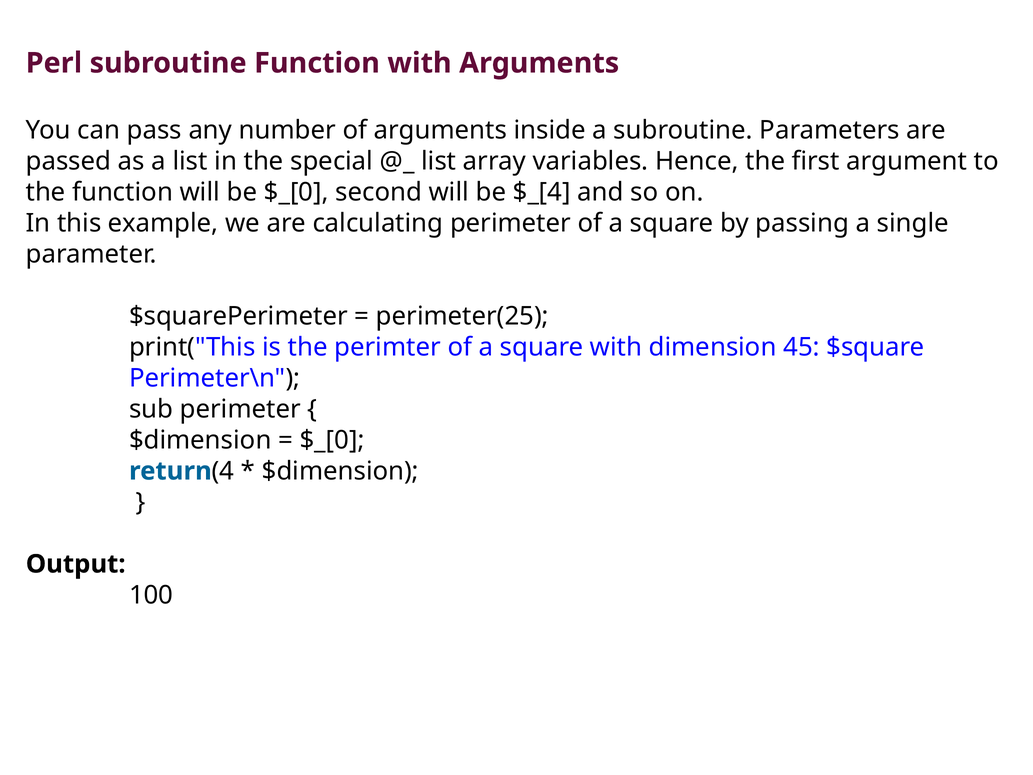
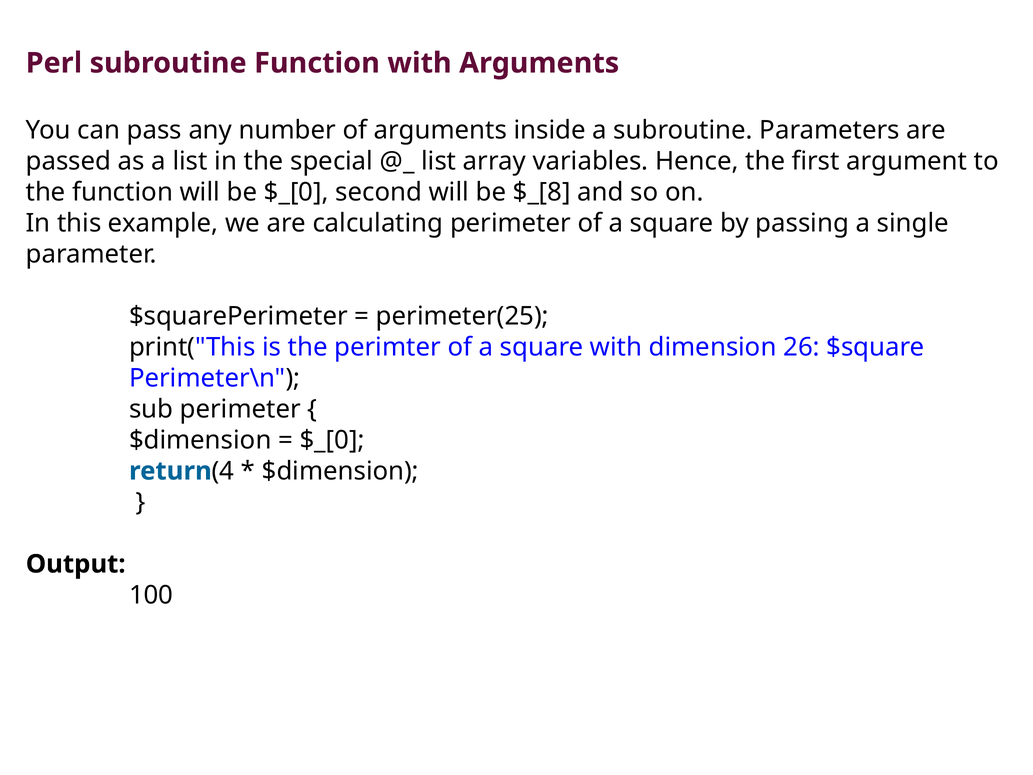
$_[4: $_[4 -> $_[8 (542, 192)
45: 45 -> 26 (801, 347)
